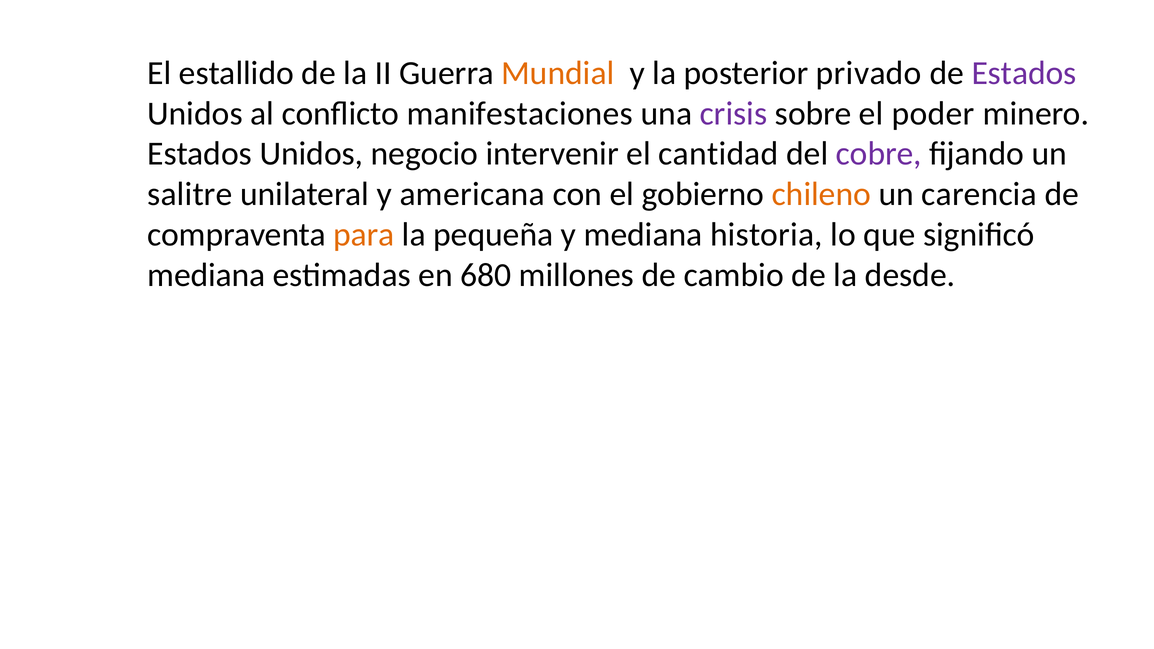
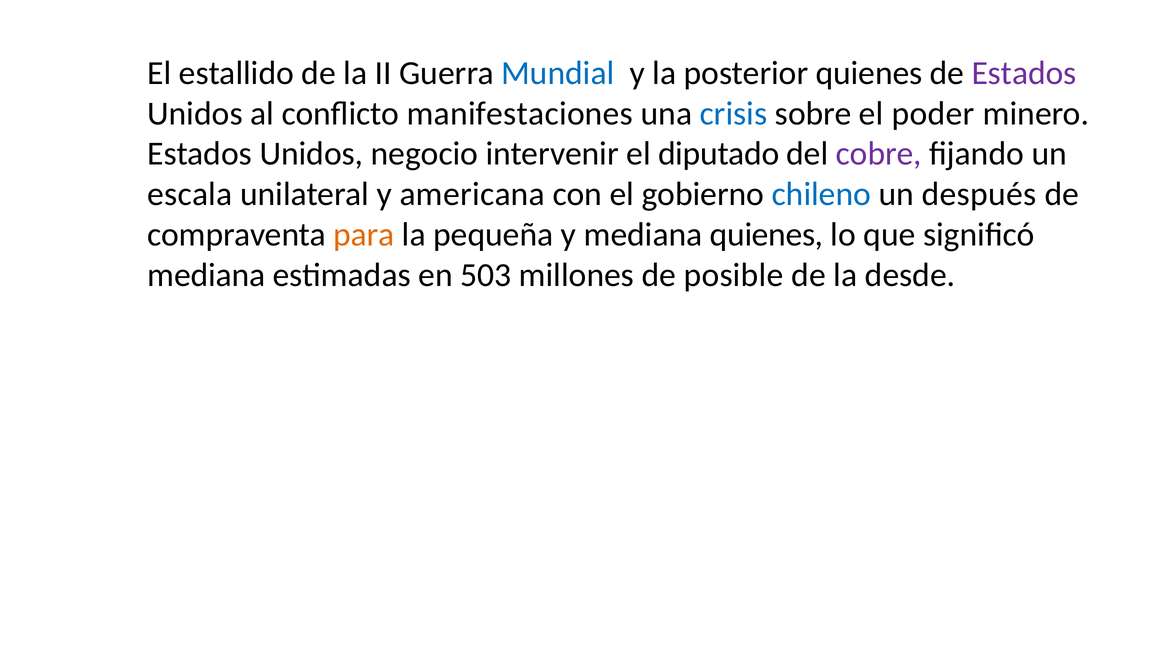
Mundial colour: orange -> blue (558, 73)
posterior privado: privado -> quienes (869, 73)
crisis colour: purple -> blue (734, 114)
cantidad: cantidad -> diputado (719, 154)
salitre: salitre -> escala (190, 194)
chileno colour: orange -> blue (821, 194)
carencia: carencia -> después (979, 194)
mediana historia: historia -> quienes (767, 235)
680: 680 -> 503 (486, 275)
cambio: cambio -> posible (734, 275)
